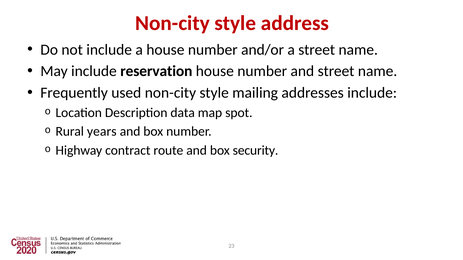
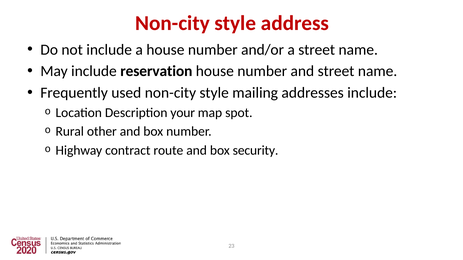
data: data -> your (183, 113)
years: years -> other (102, 132)
